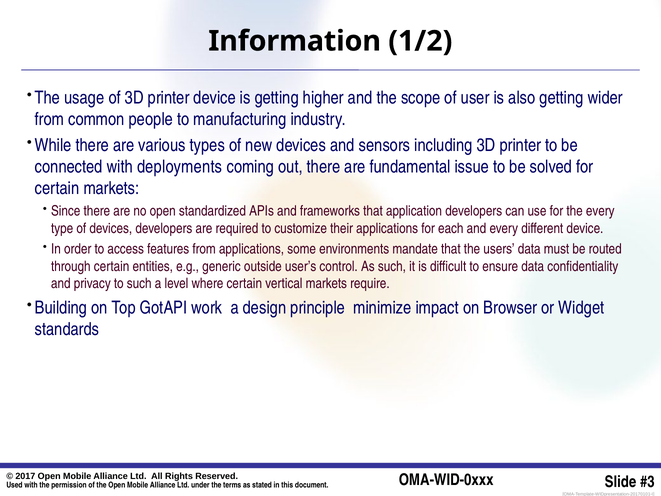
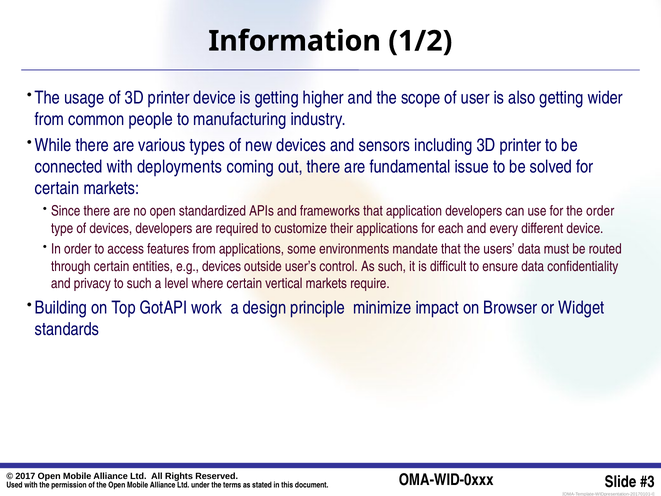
the every: every -> order (600, 211)
e.g generic: generic -> devices (222, 266)
